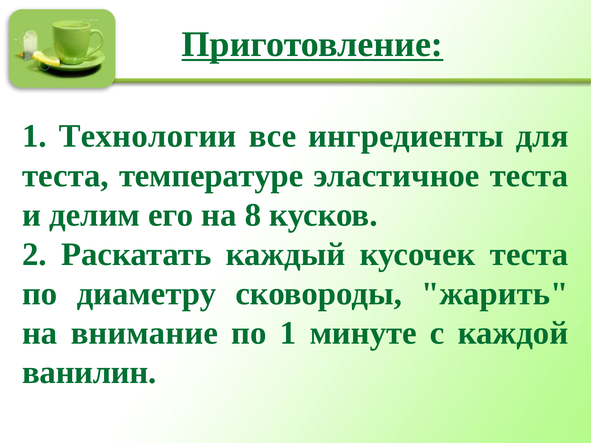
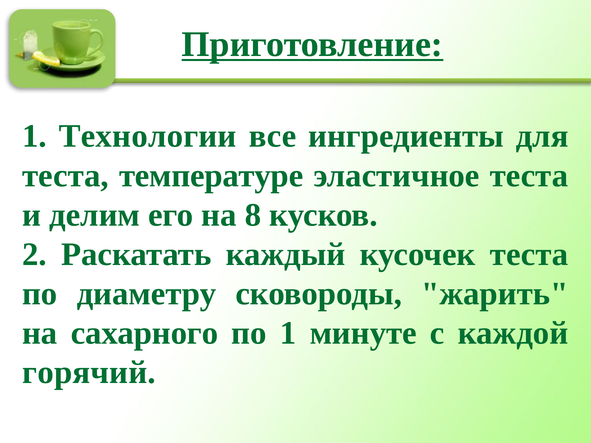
внимание: внимание -> сахарного (144, 333)
ванилин: ванилин -> горячий (89, 373)
